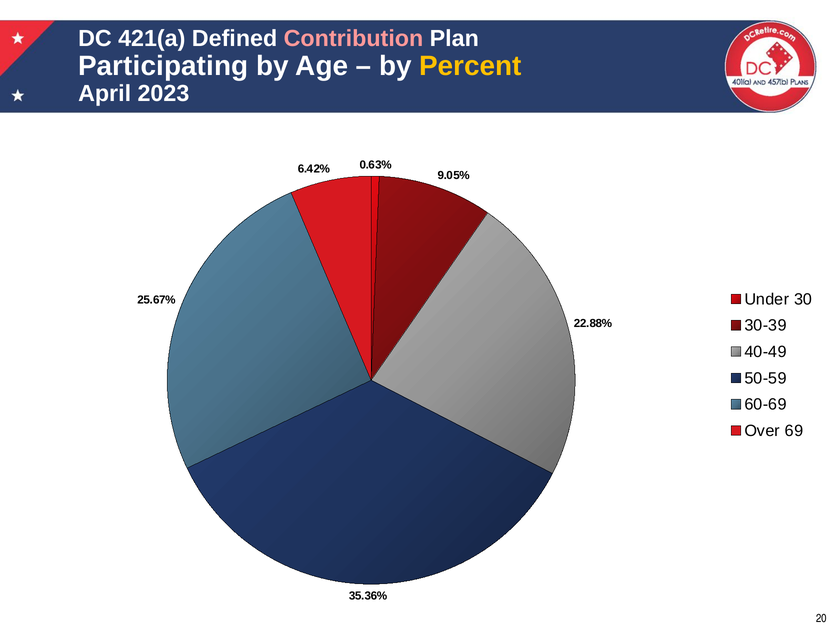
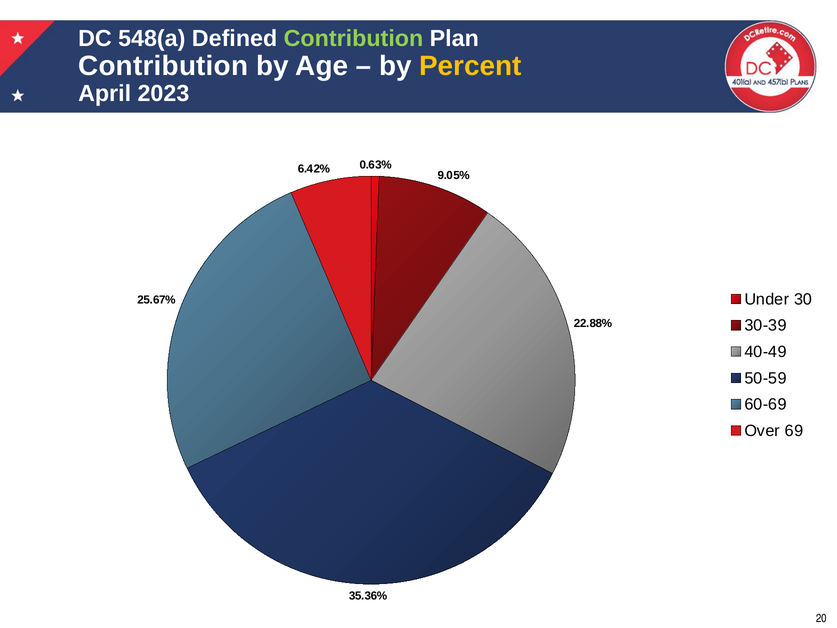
421(a: 421(a -> 548(a (152, 38)
Contribution colour: pink -> light green (353, 38)
Participating: Participating -> Contribution (163, 66)
